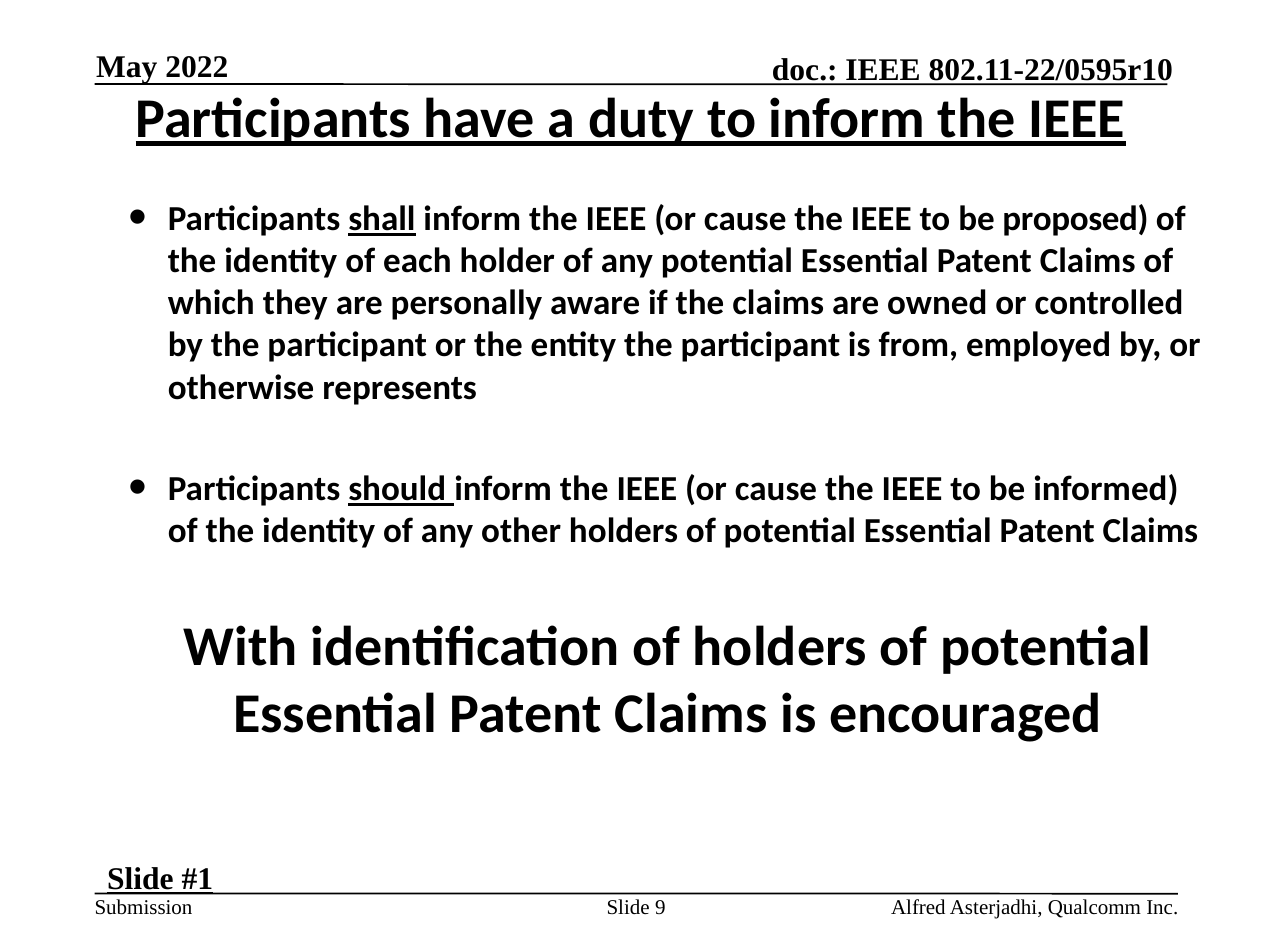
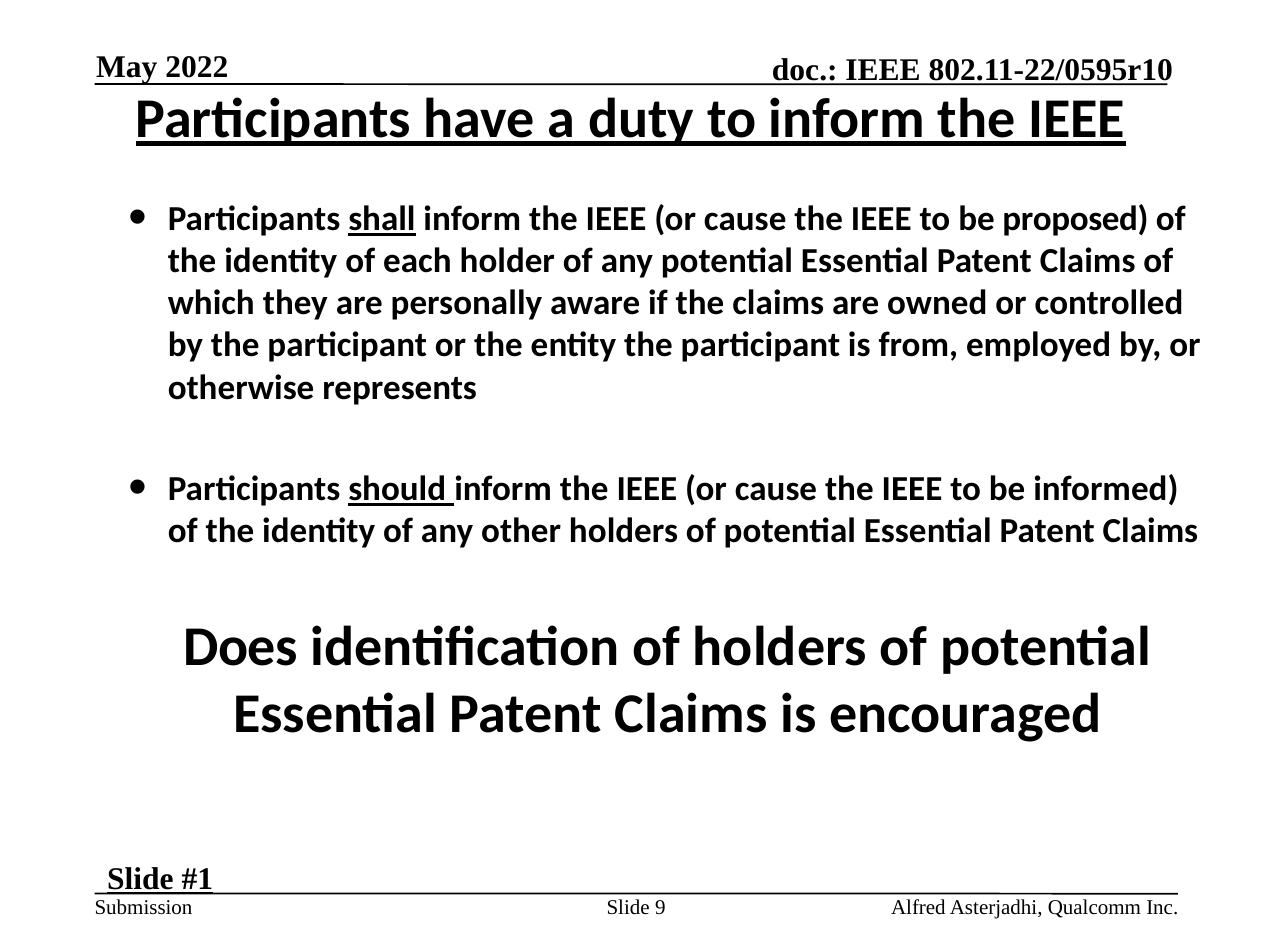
With: With -> Does (241, 647)
